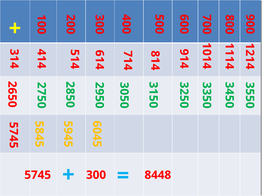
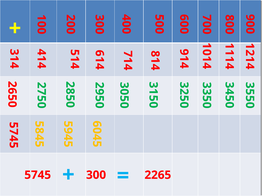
8448: 8448 -> 2265 (158, 175)
